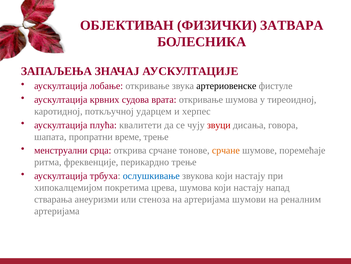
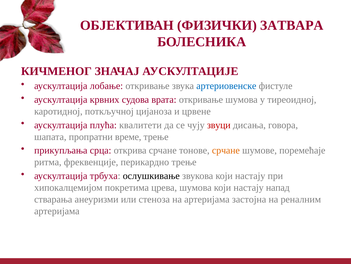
ЗАПАЉЕЊА: ЗАПАЉЕЊА -> КИЧМЕНОГ (56, 71)
артериовенске colour: black -> blue (226, 86)
ударцем: ударцем -> цијаноза (154, 111)
херпес: херпес -> црвене (196, 111)
менструални: менструални -> прикупљања (61, 150)
ослушкивање colour: blue -> black (151, 175)
шумови: шумови -> застојна (249, 199)
